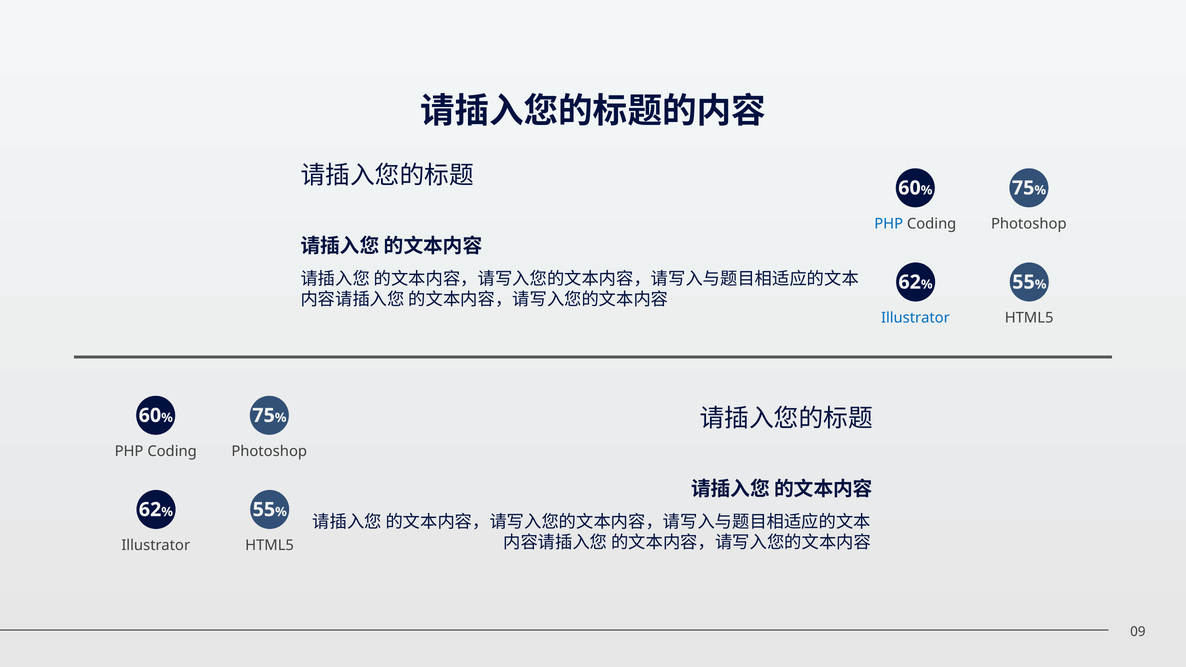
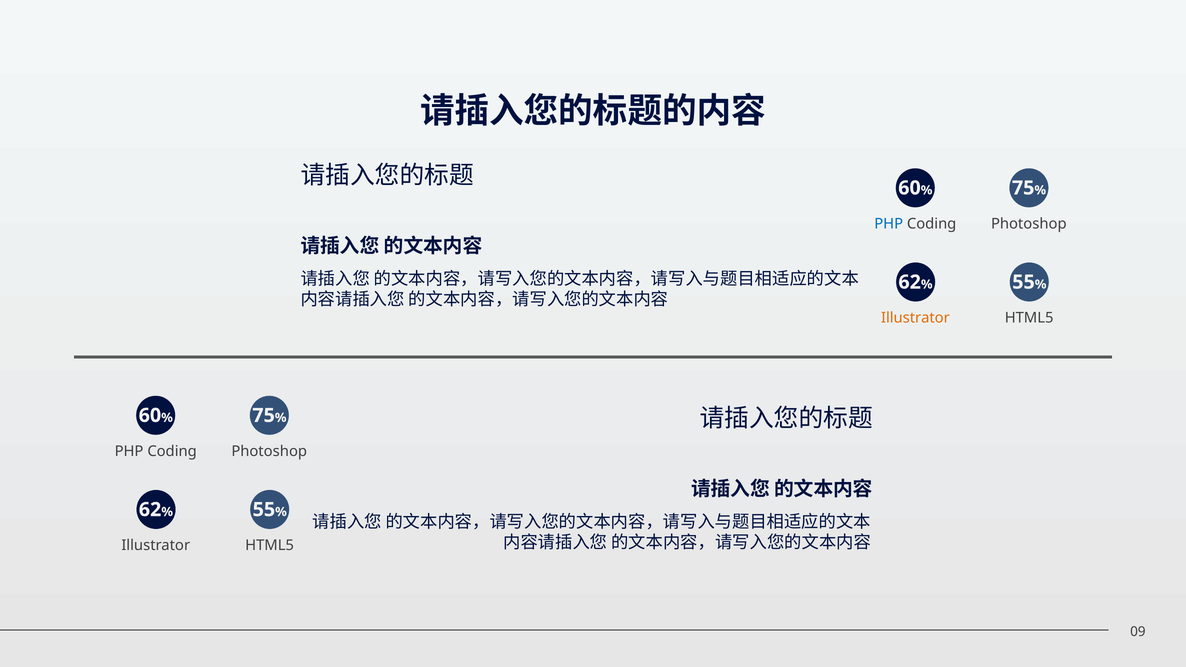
Illustrator colour: blue -> orange (915, 318)
